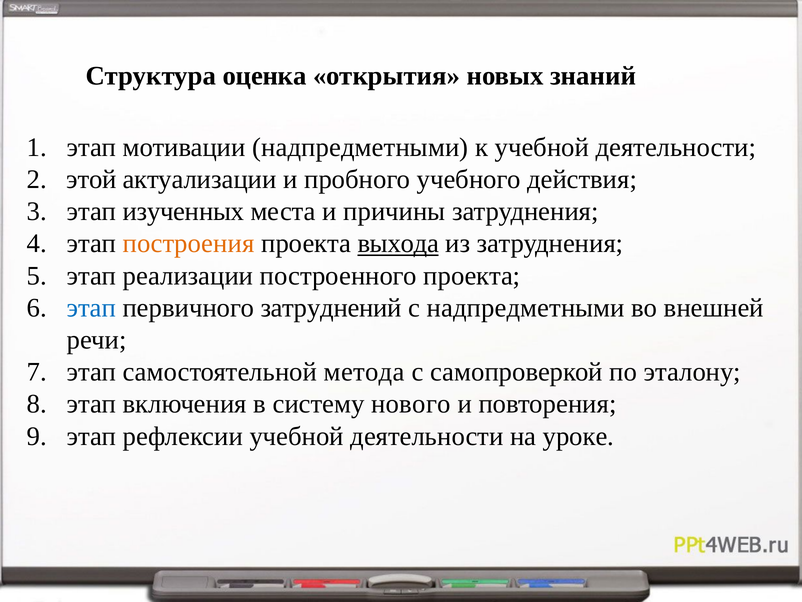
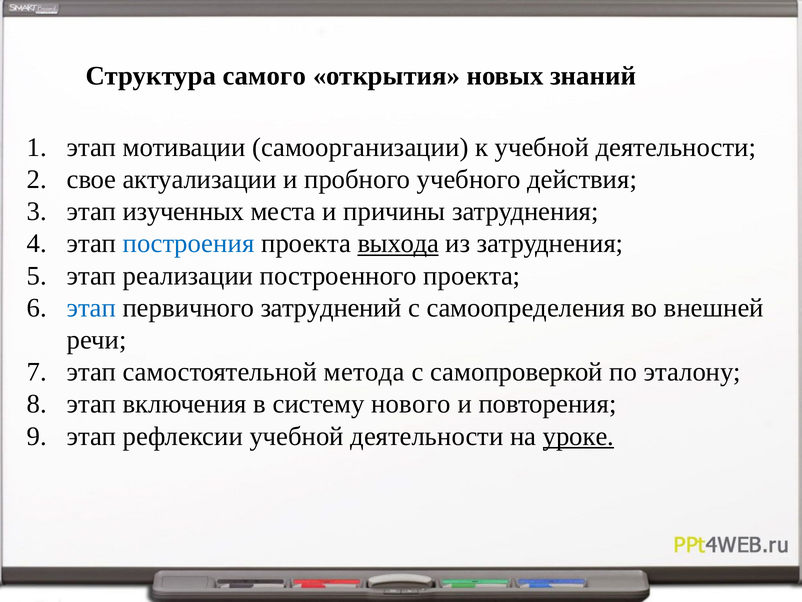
оценка: оценка -> самого (264, 76)
мотивации надпредметными: надпредметными -> самоорганизации (360, 147)
этой: этой -> свое (91, 179)
построения colour: orange -> blue (189, 243)
с надпредметными: надпредметными -> самоопределения (526, 308)
уроке underline: none -> present (578, 436)
